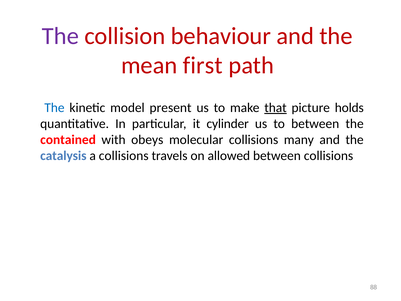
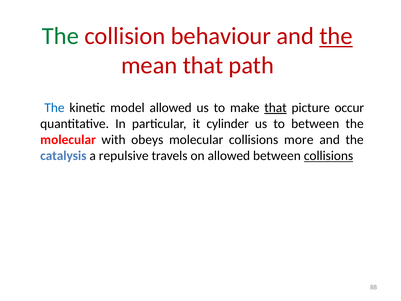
The colour: purple -> green (60, 36)
the underline: none -> present (336, 36)
mean first: first -> that (203, 66)
model present: present -> allowed (171, 108)
holds: holds -> occur (349, 108)
contained: contained -> molecular (68, 140)
many: many -> more (299, 140)
a collisions: collisions -> repulsive (124, 156)
collisions underline: none -> present (329, 156)
